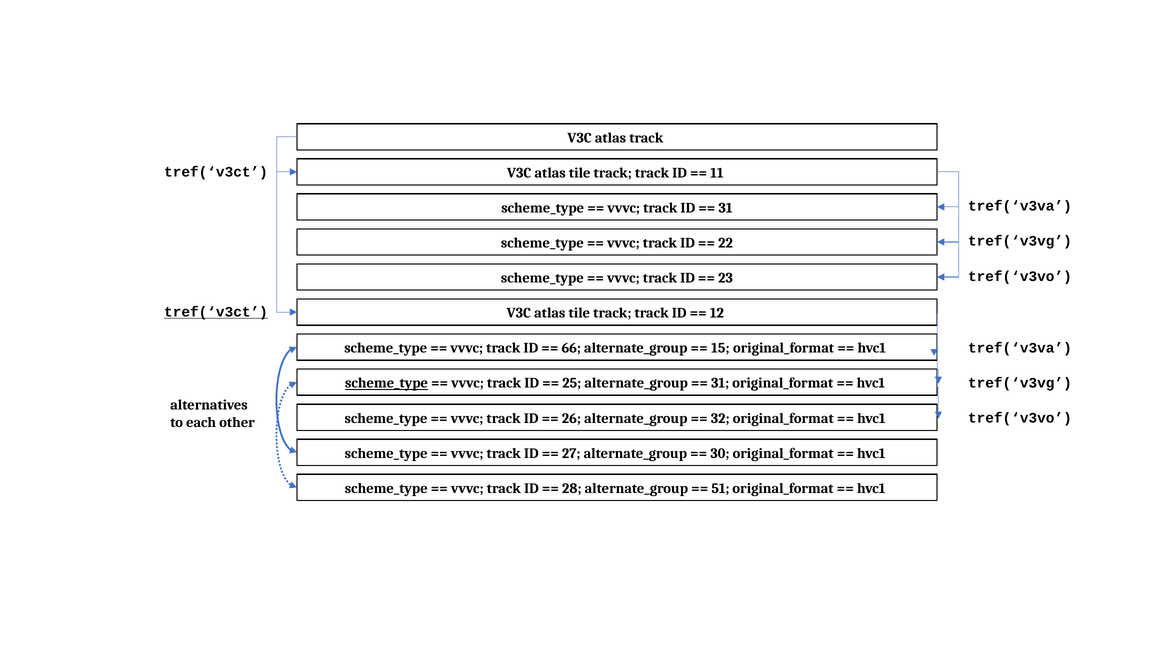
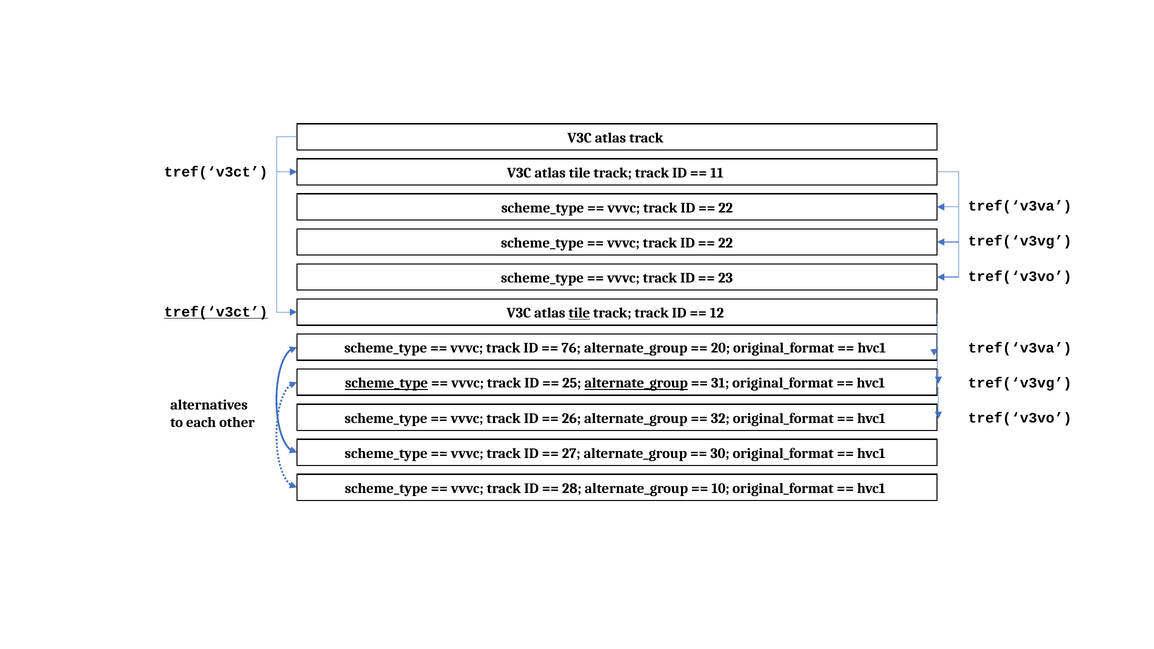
31: 31 -> 22 (726, 208)
tile underline: none -> present (579, 313)
66: 66 -> 76 (571, 348)
15: 15 -> 20 (720, 348)
alternate_group underline: none -> present (636, 383)
51: 51 -> 10 (720, 489)
